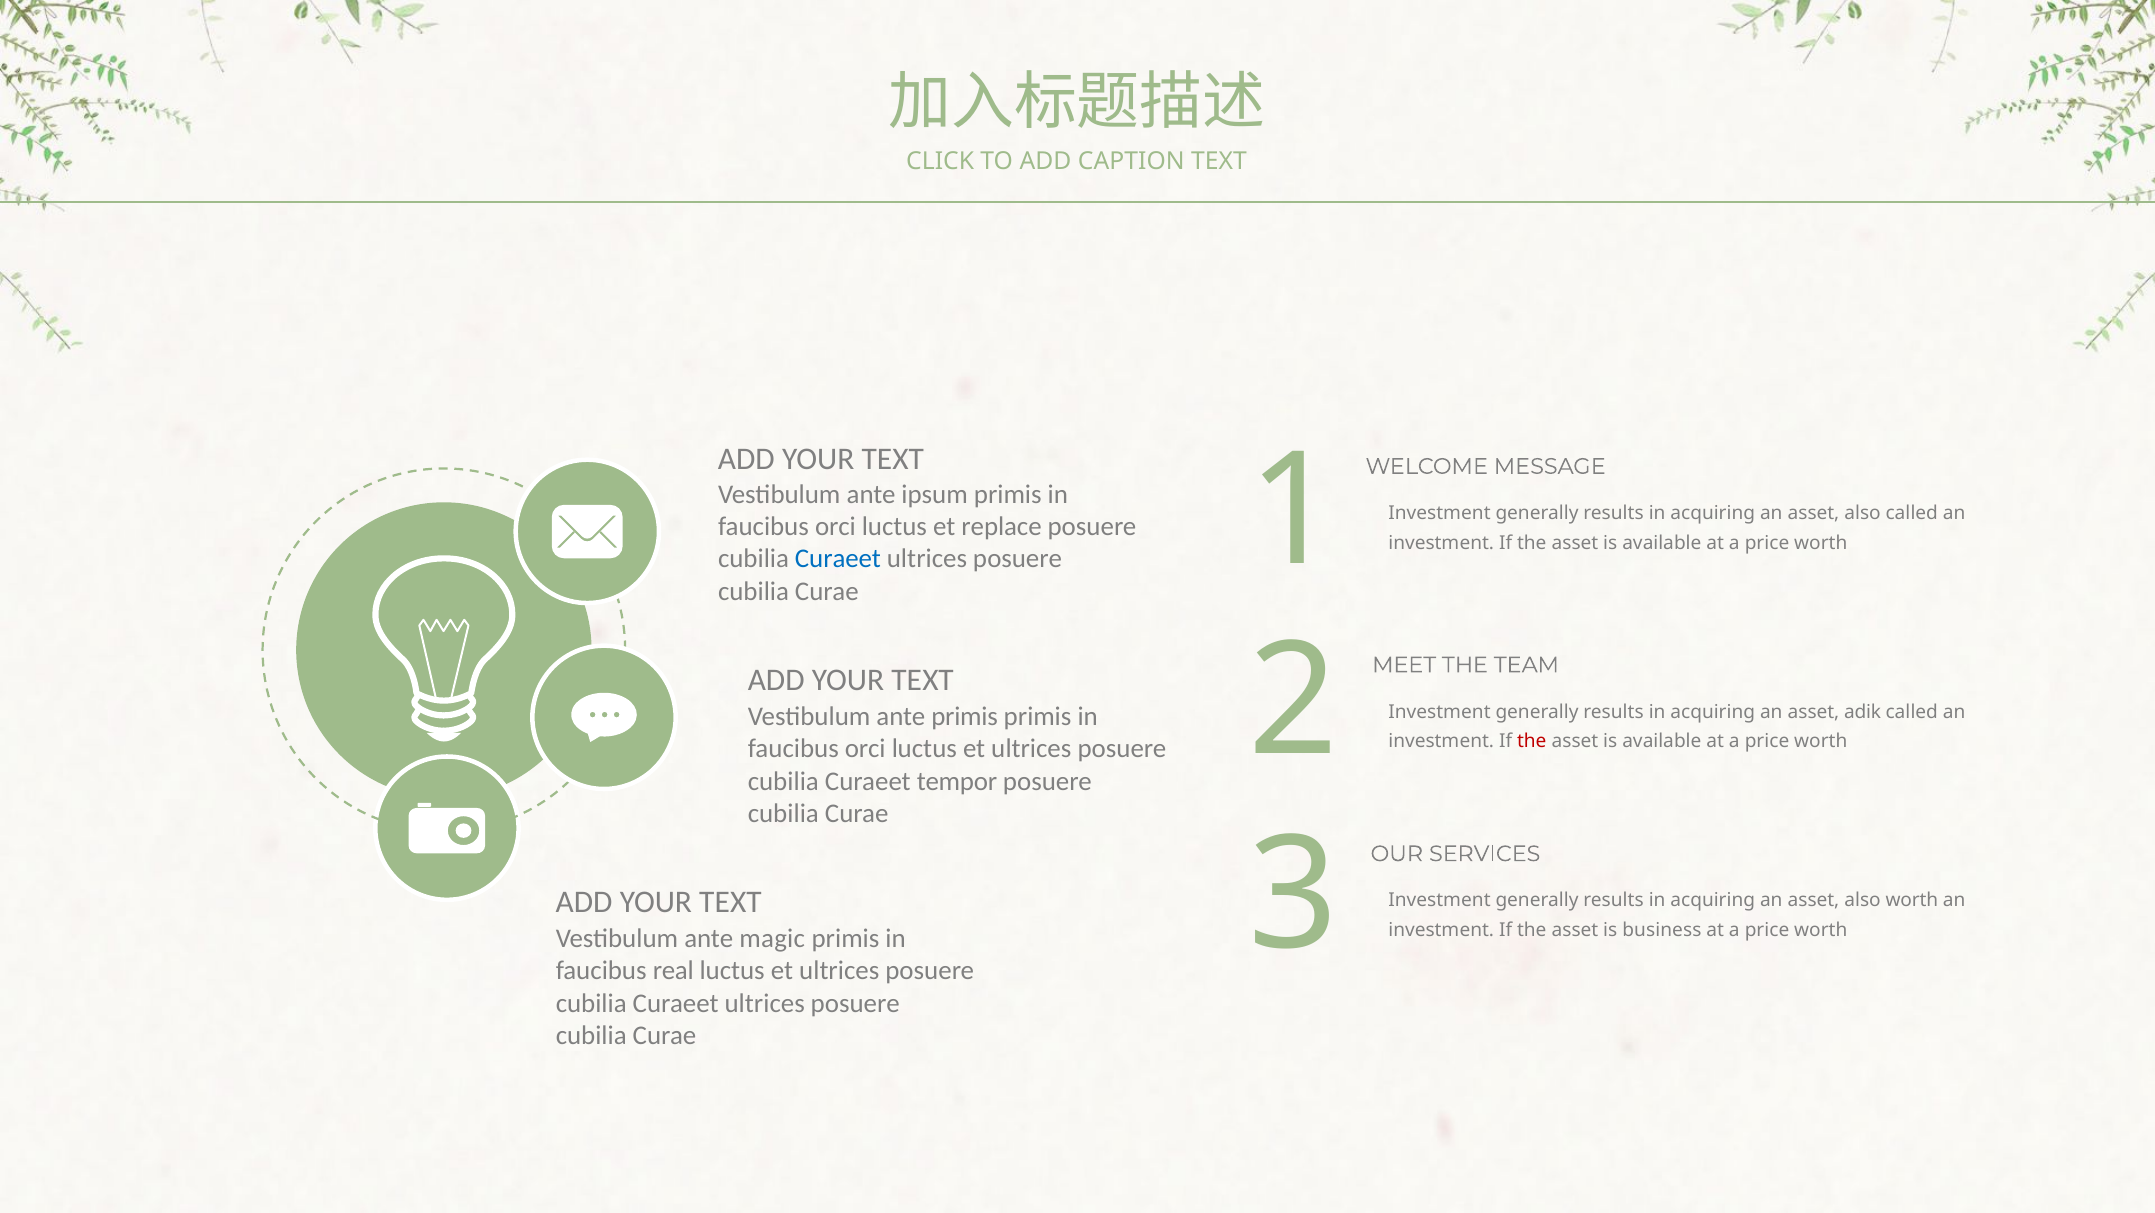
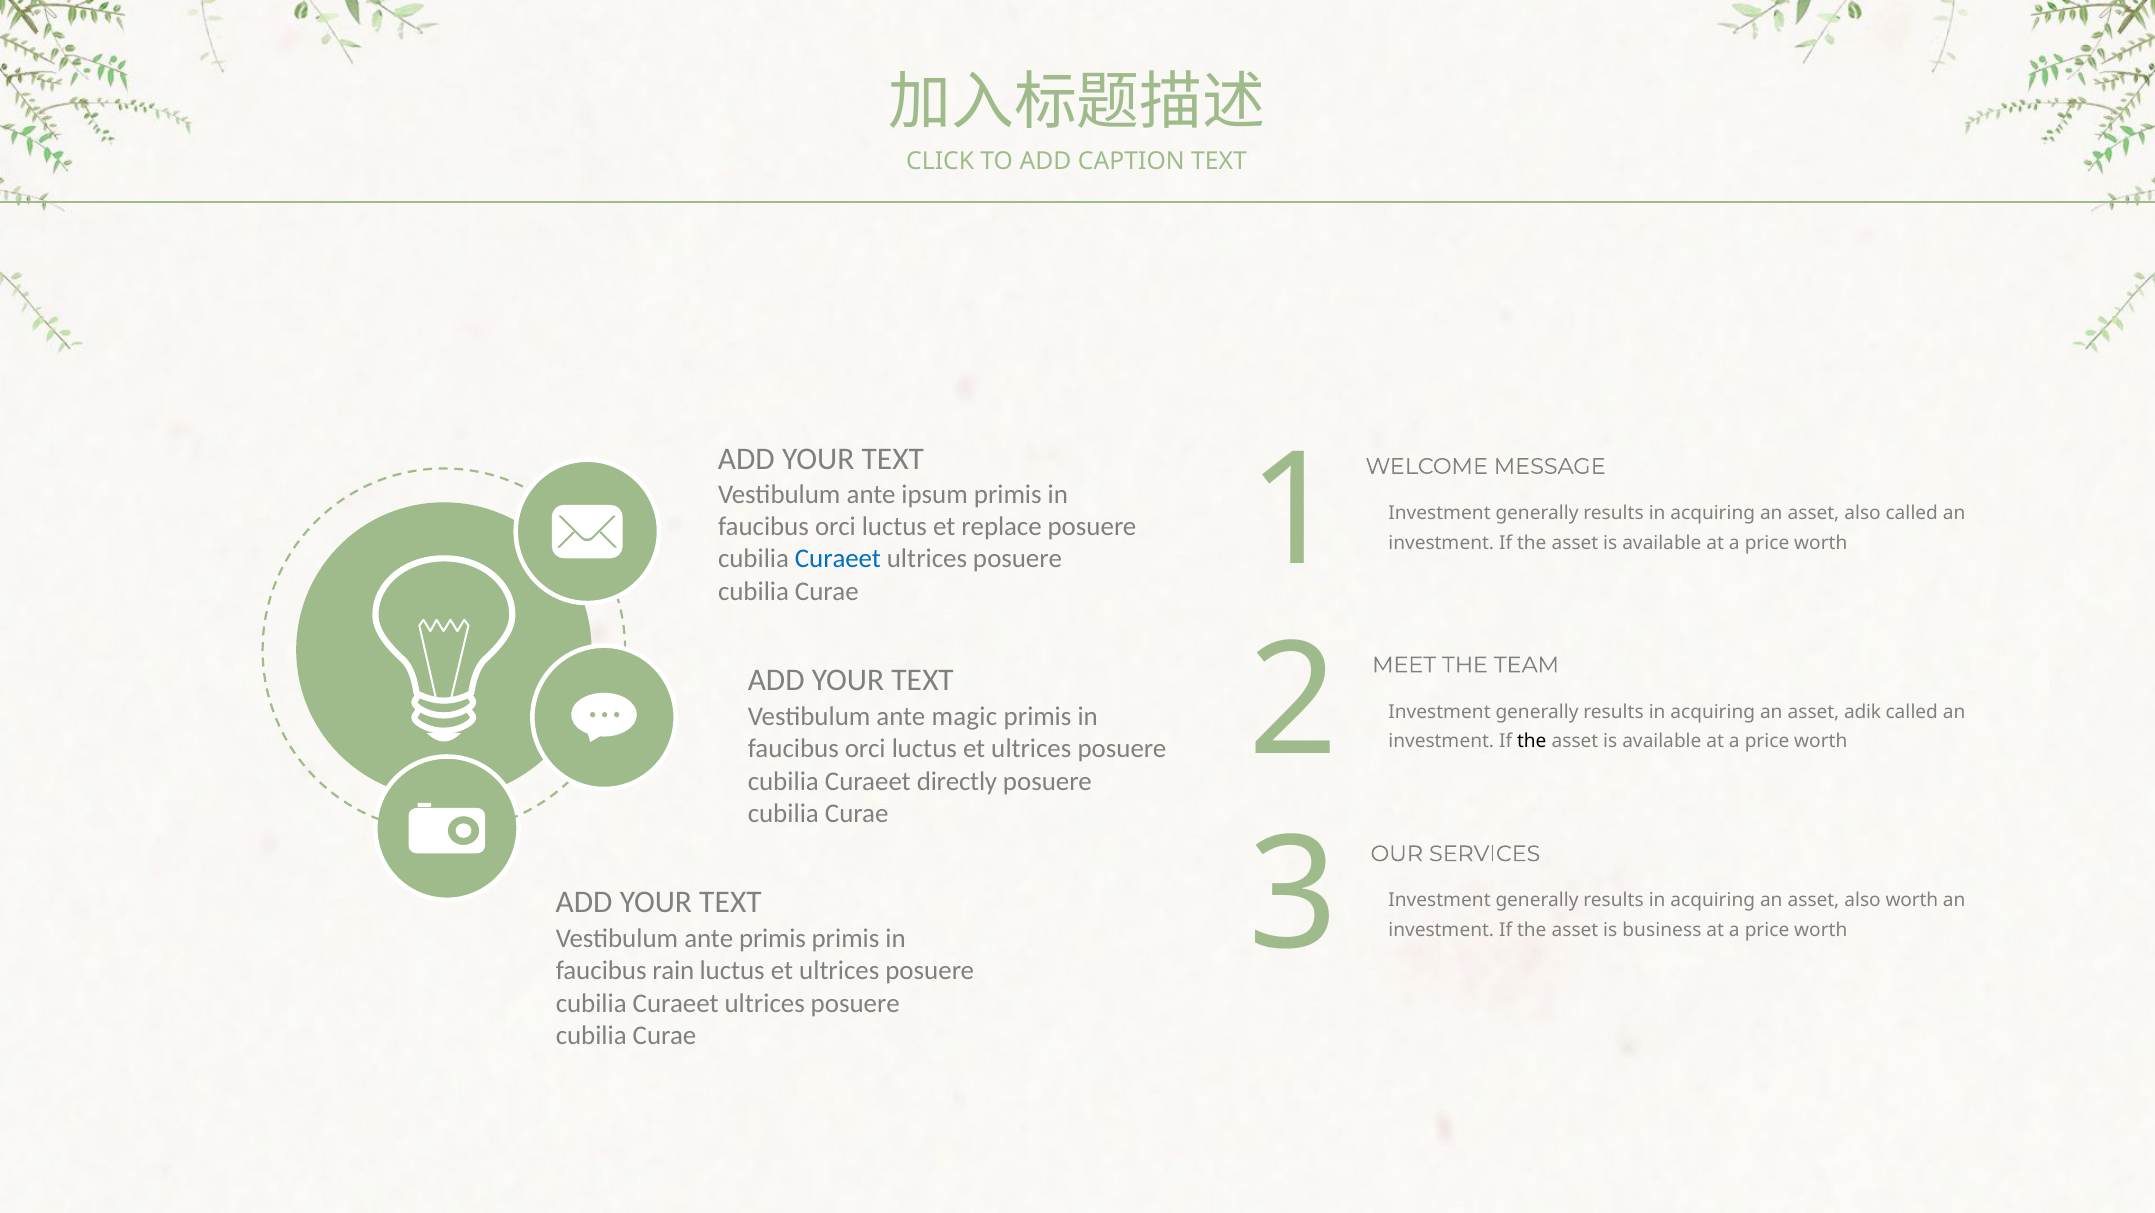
ante primis: primis -> magic (964, 716)
the colour: red -> black (1532, 741)
tempor: tempor -> directly (957, 781)
ante magic: magic -> primis (772, 938)
real: real -> rain (673, 971)
